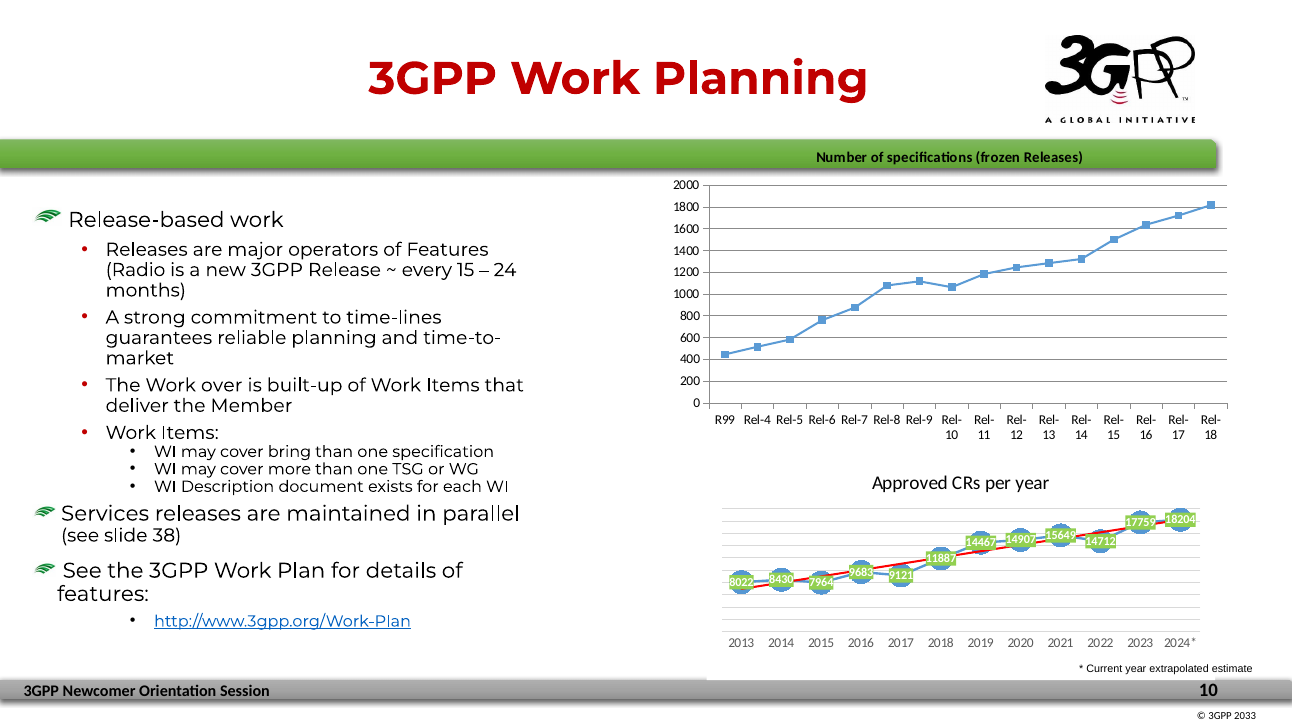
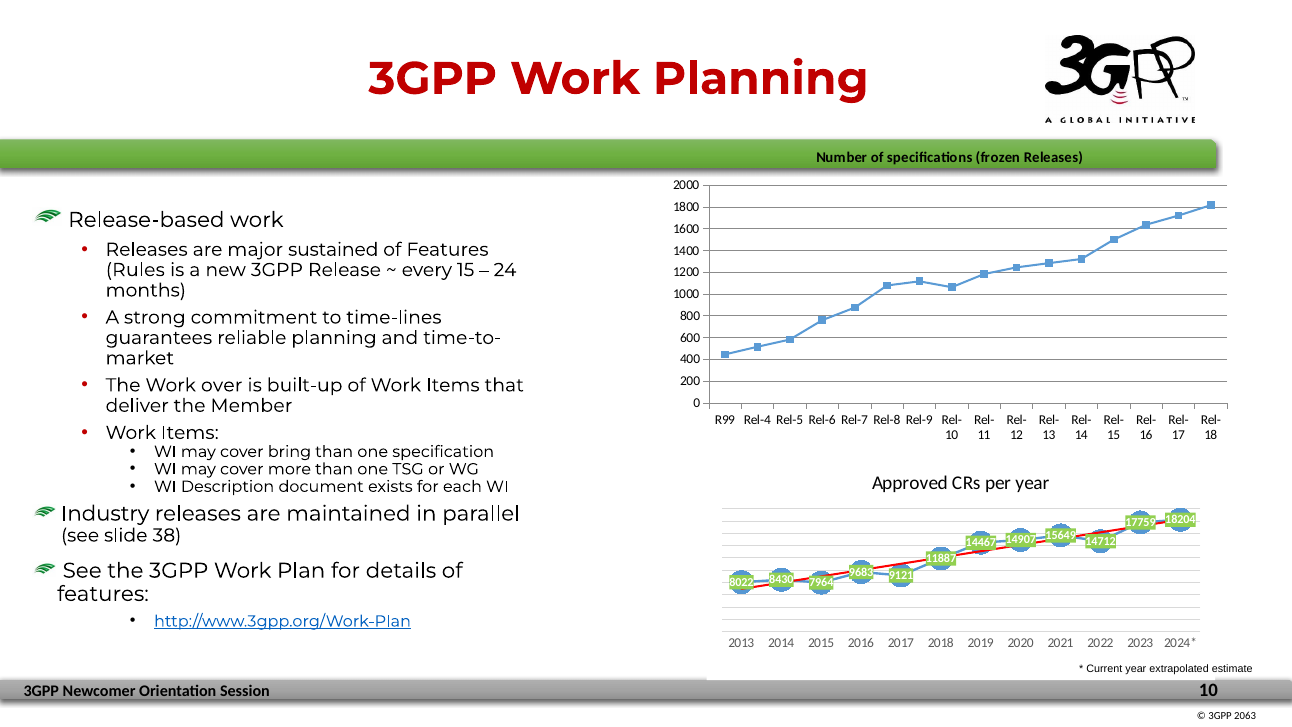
operators: operators -> sustained (333, 249)
Radio: Radio -> Rules (135, 270)
Services: Services -> Industry (105, 513)
2033: 2033 -> 2063 (1245, 716)
